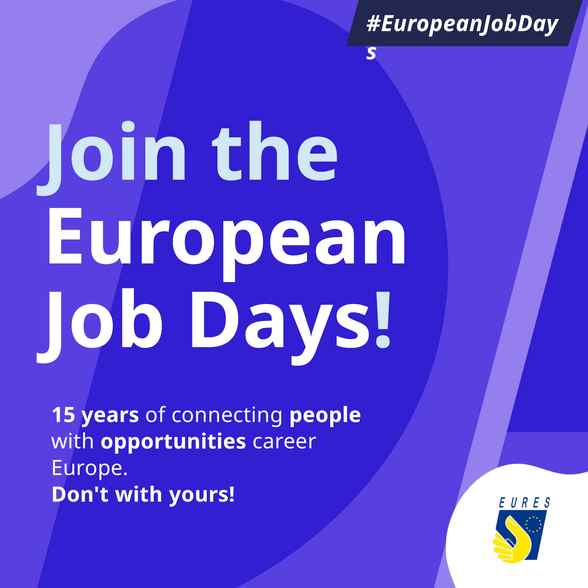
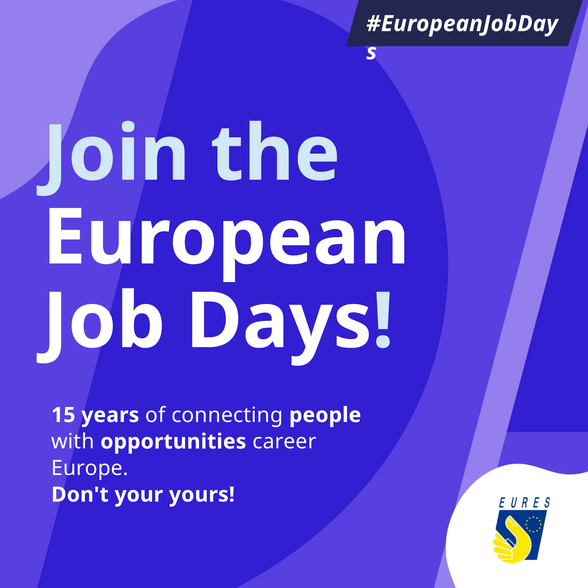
Don't with: with -> your (139, 495)
